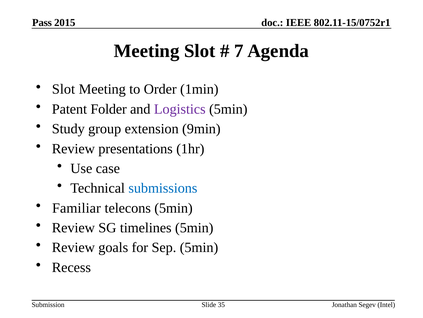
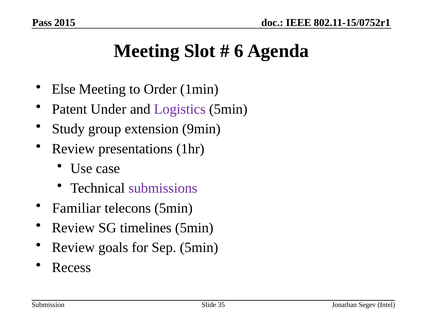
7: 7 -> 6 (239, 51)
Slot: Slot -> Else (64, 89)
Folder: Folder -> Under (108, 109)
submissions colour: blue -> purple (163, 188)
